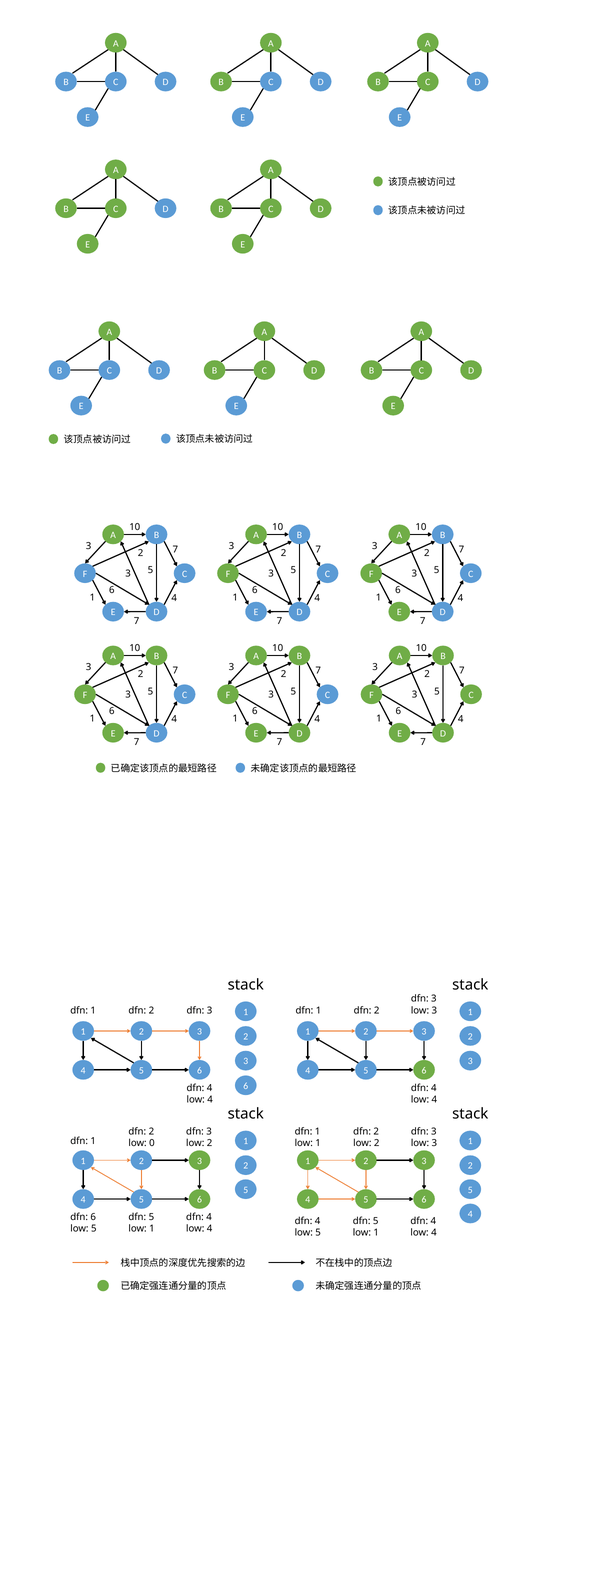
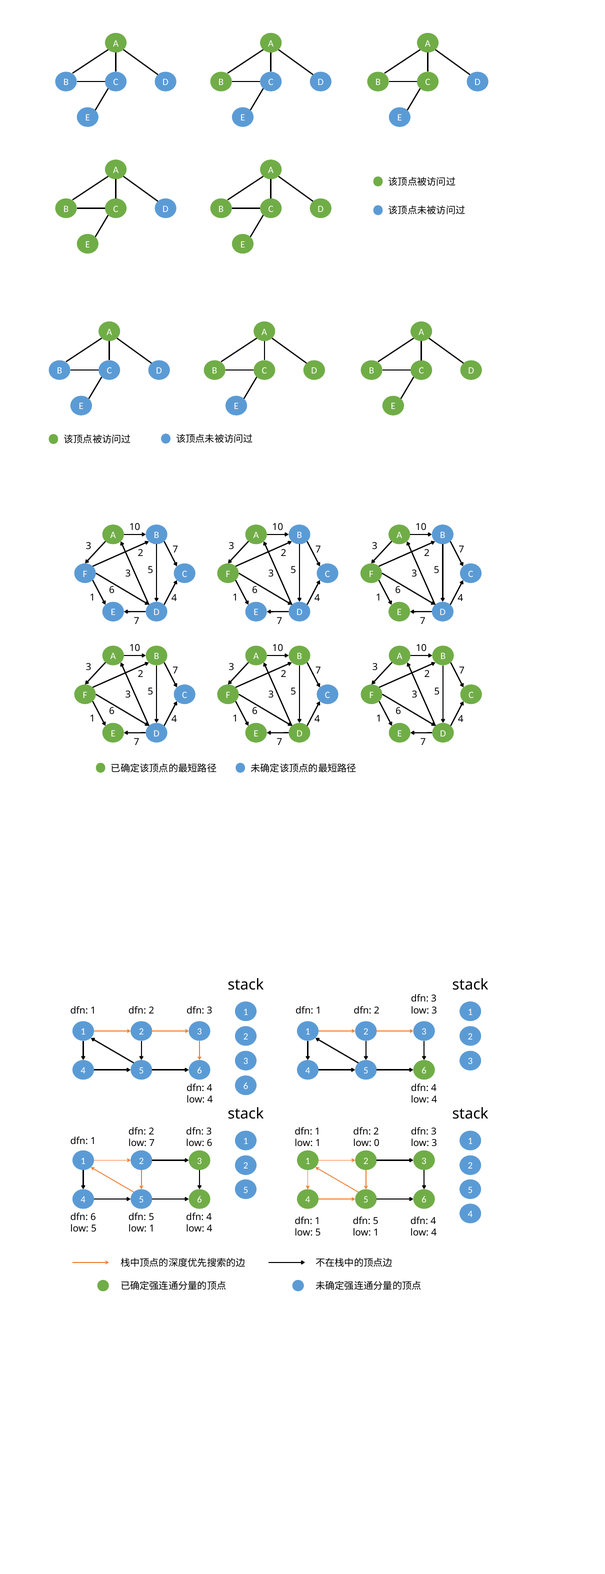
low 0: 0 -> 7 (152, 1143)
2: 2 -> 6 (210, 1143)
2: 2 -> 0 (377, 1143)
4: 4 -> 1 (318, 1221)
